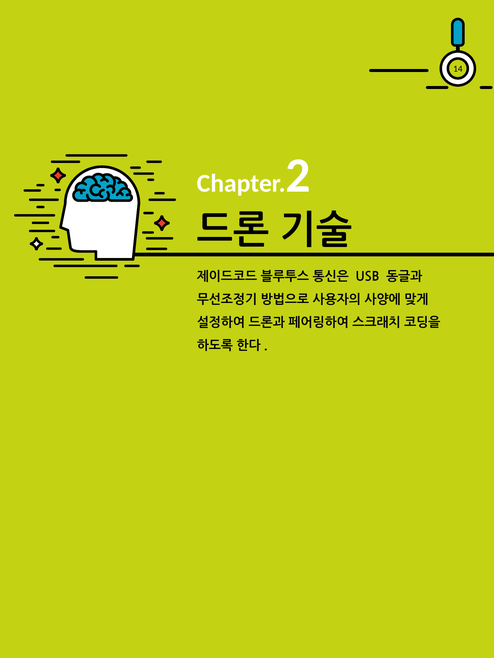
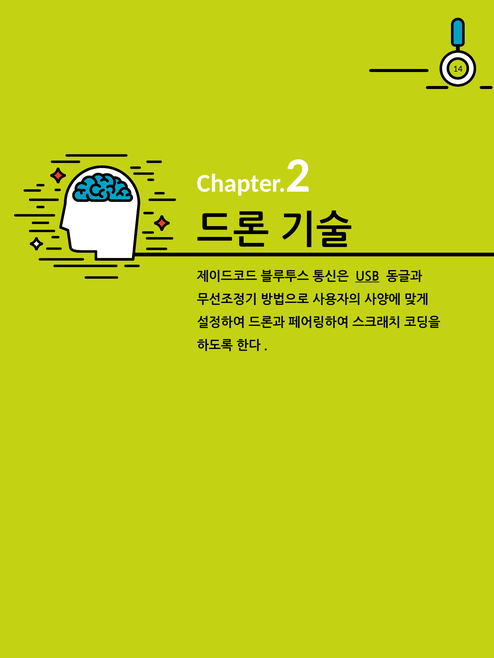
USB underline: none -> present (367, 277)
